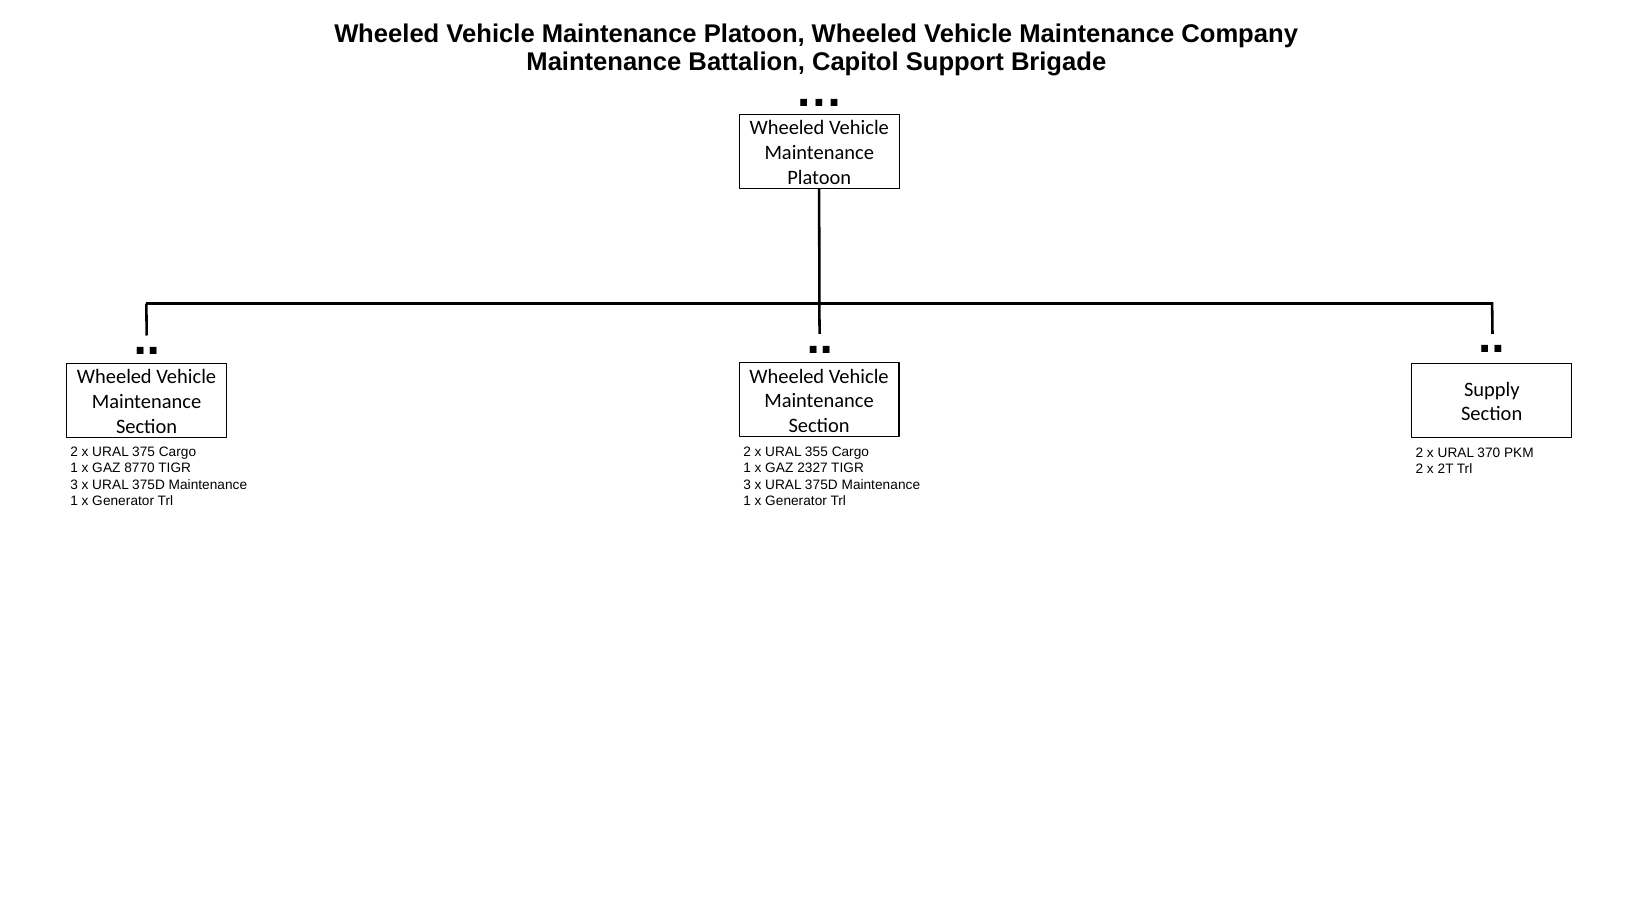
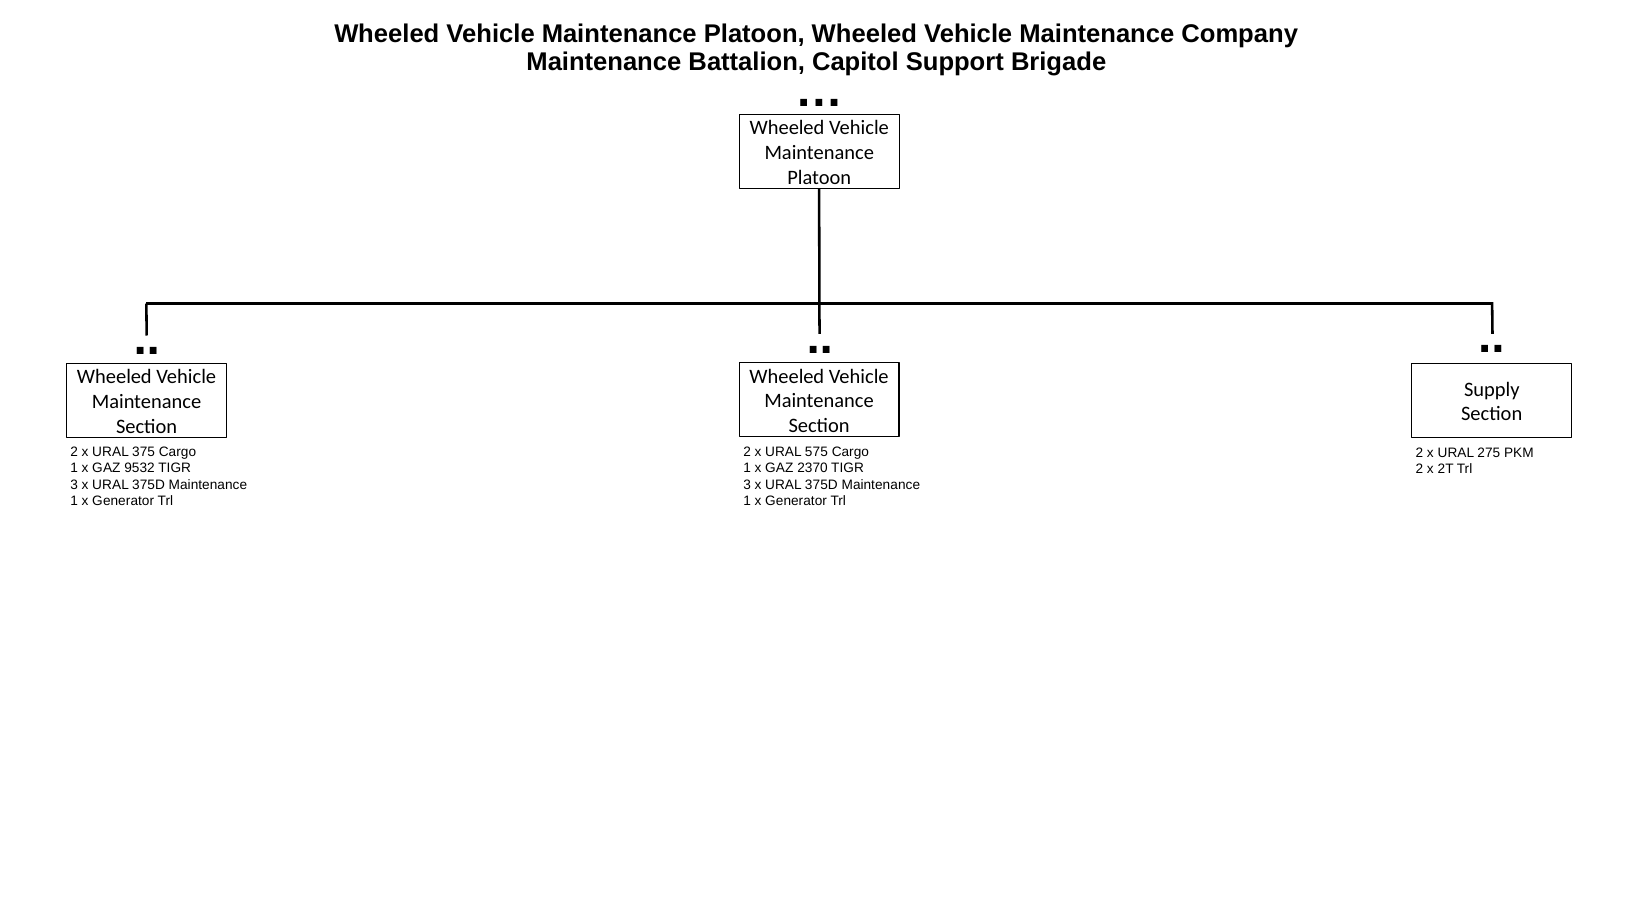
355: 355 -> 575 (816, 452)
370: 370 -> 275 (1489, 453)
2327: 2327 -> 2370 (812, 468)
8770: 8770 -> 9532 (140, 468)
